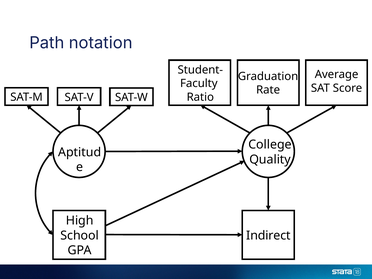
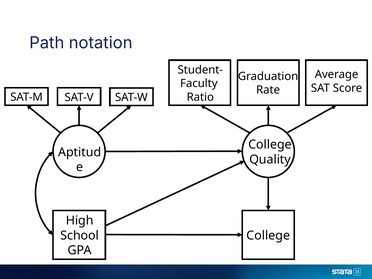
Indirect: Indirect -> College (268, 236)
